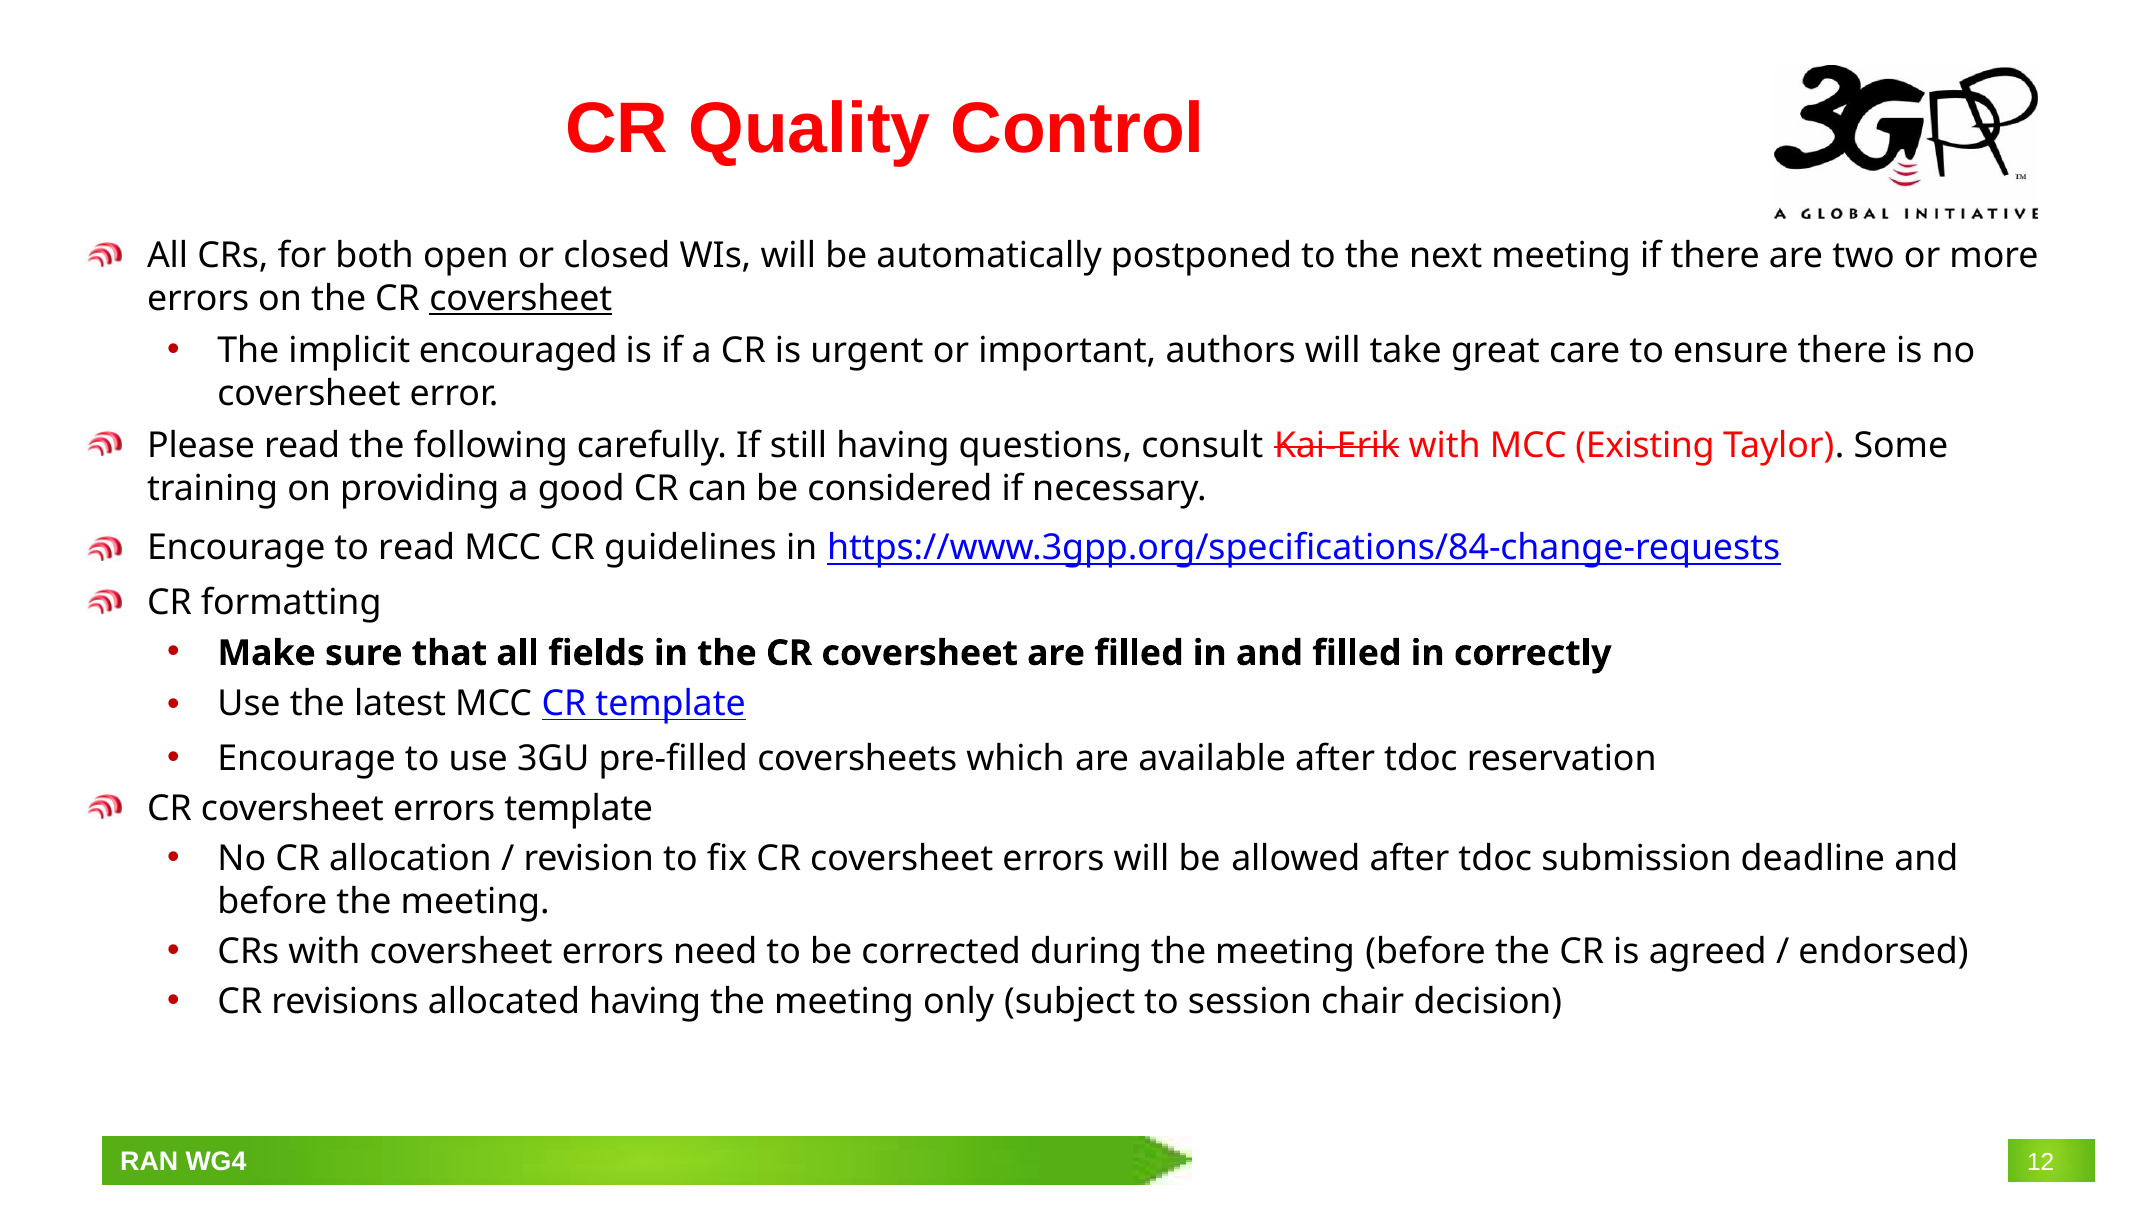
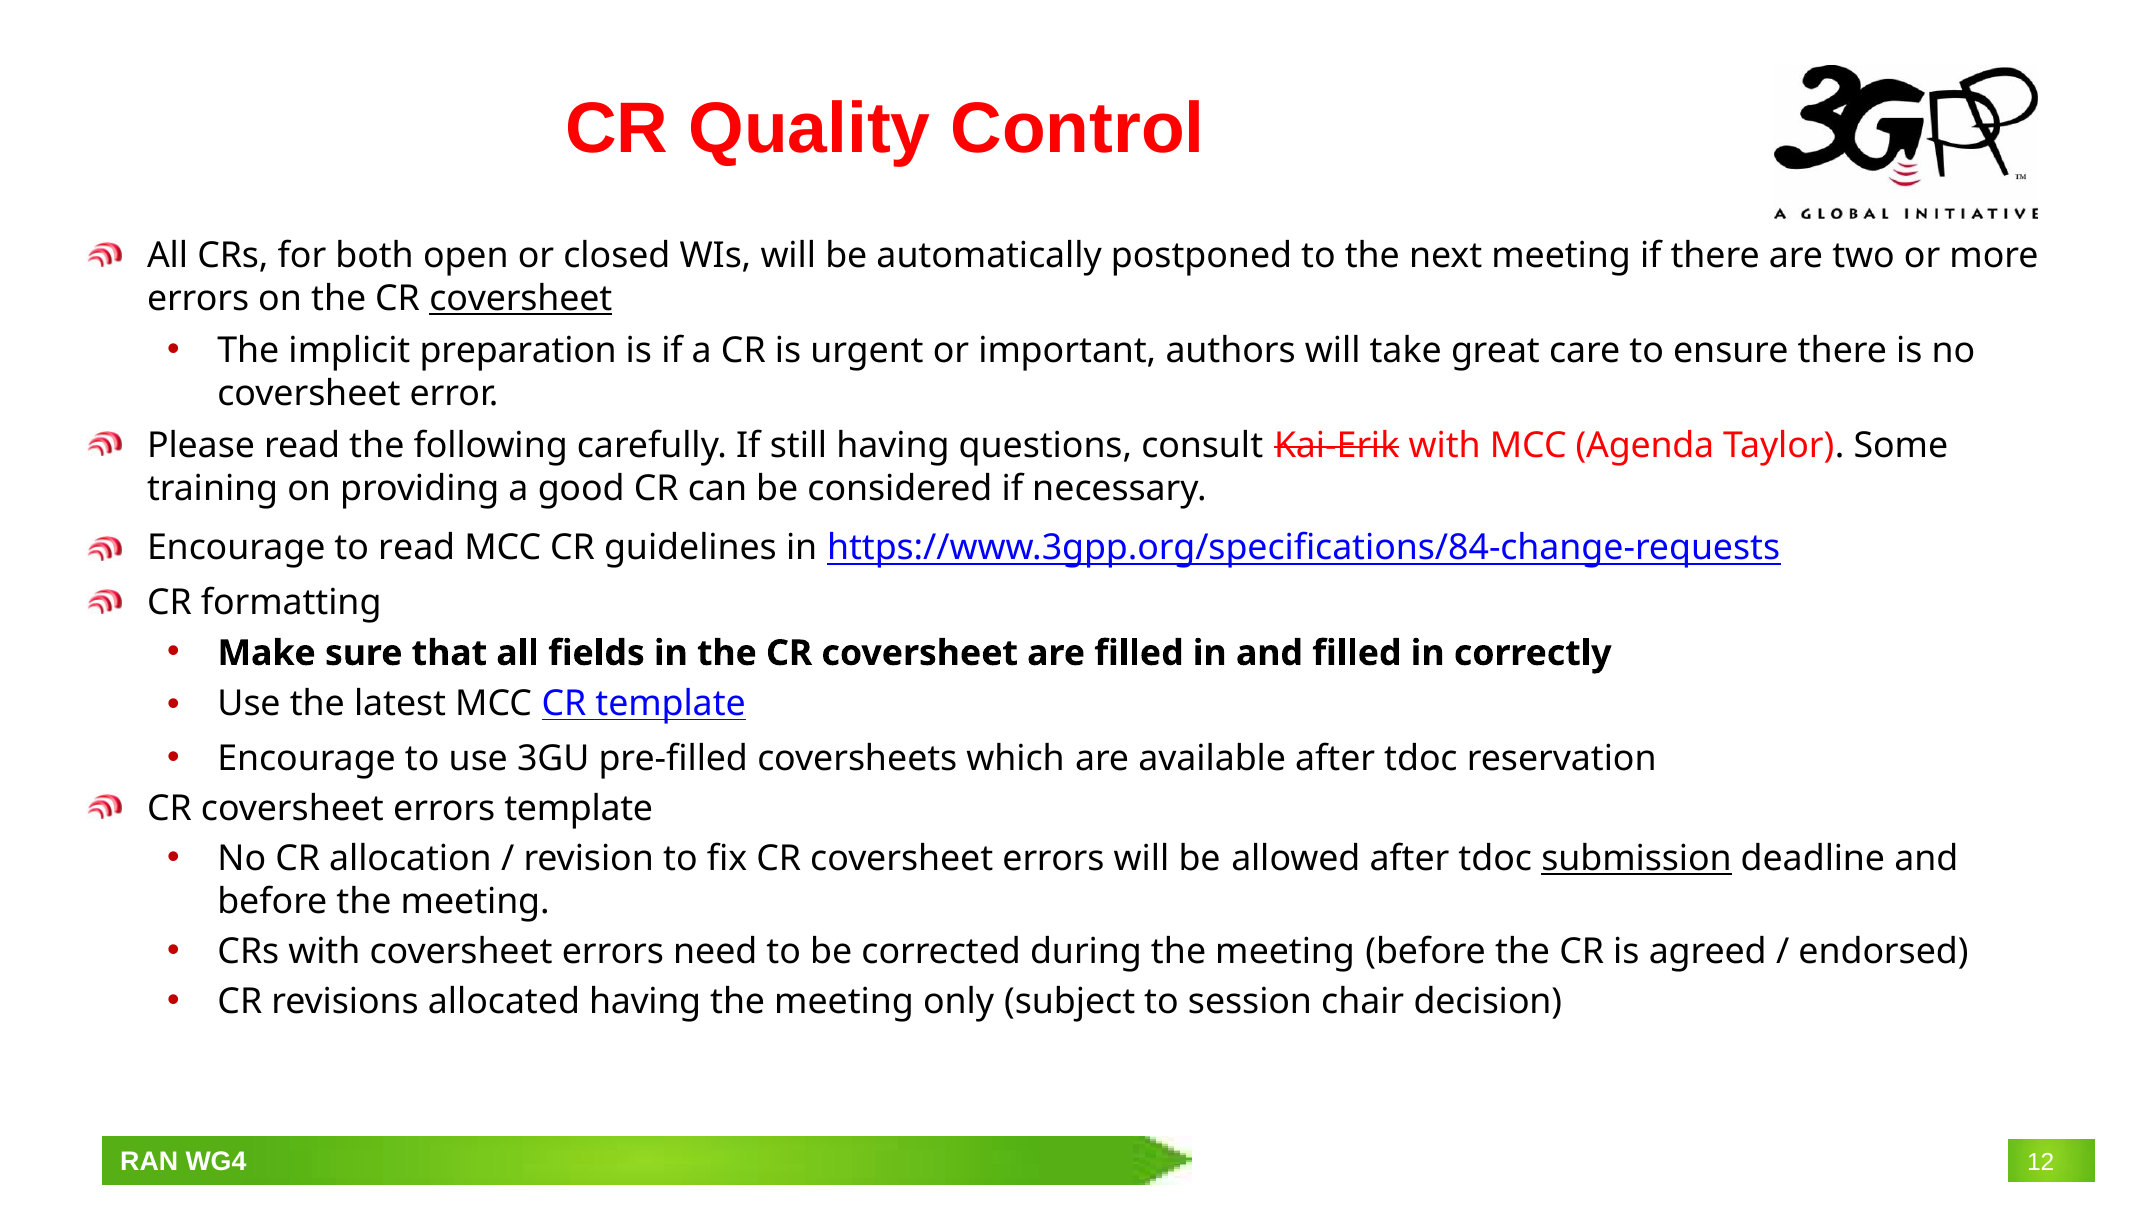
encouraged: encouraged -> preparation (518, 351)
Existing: Existing -> Agenda (1645, 445)
submission underline: none -> present (1636, 859)
